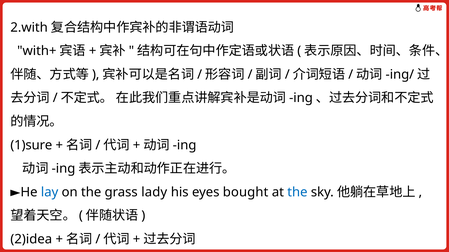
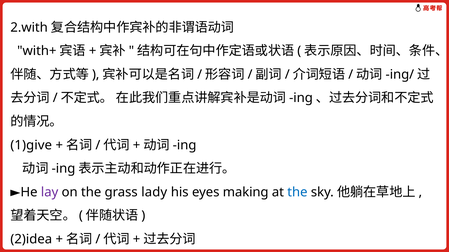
1)sure: 1)sure -> 1)give (31, 145)
lay colour: blue -> purple (50, 193)
bought: bought -> making (246, 193)
